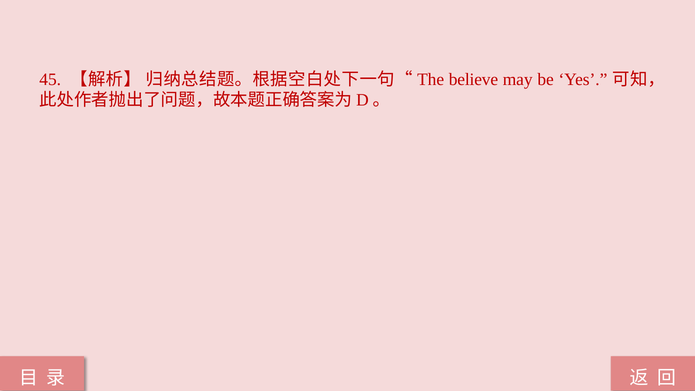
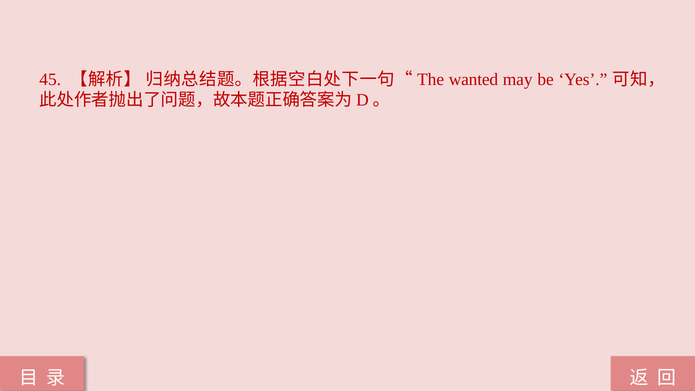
believe: believe -> wanted (473, 79)
